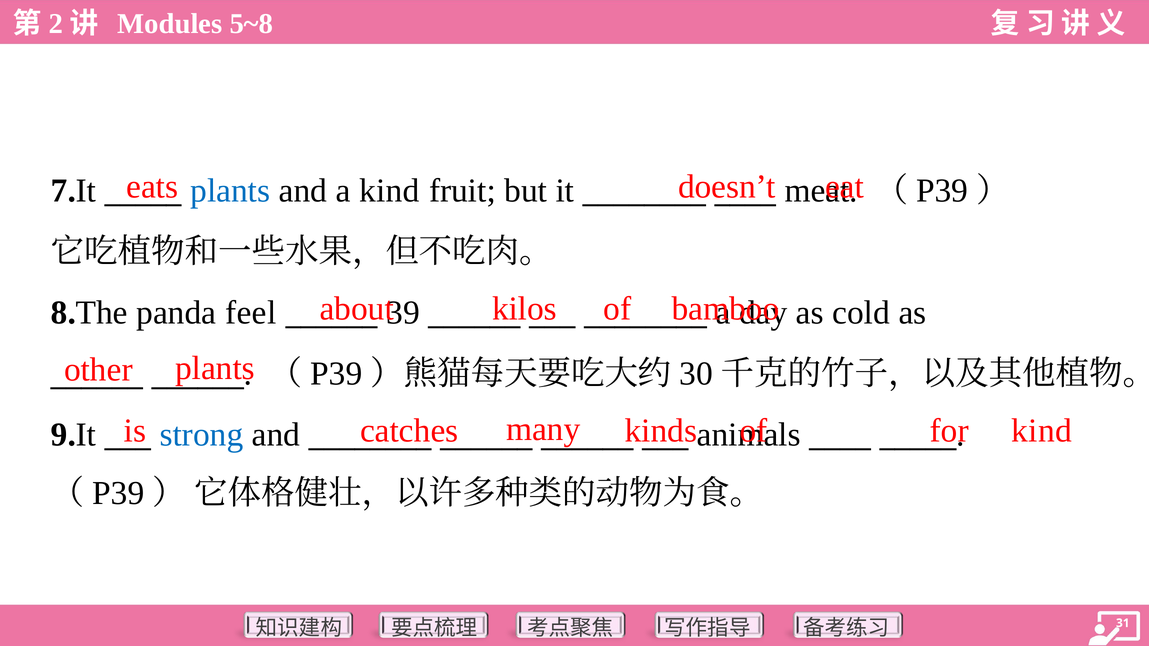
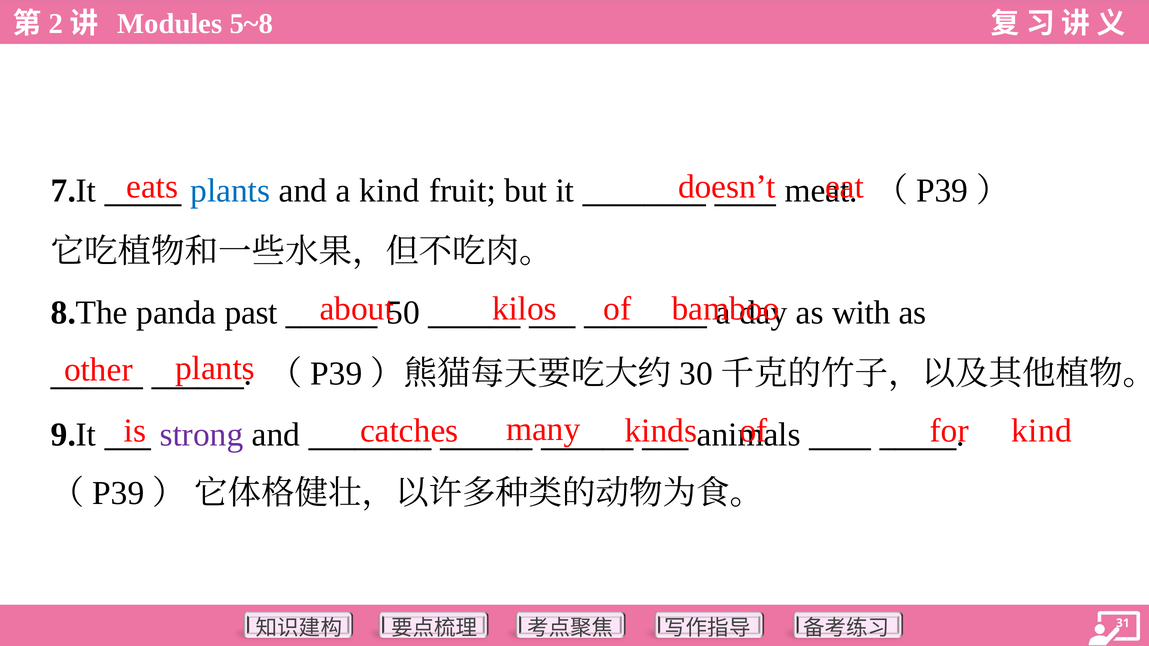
feel: feel -> past (251, 313)
39: 39 -> 50 (403, 313)
cold: cold -> with (861, 313)
strong colour: blue -> purple (202, 435)
